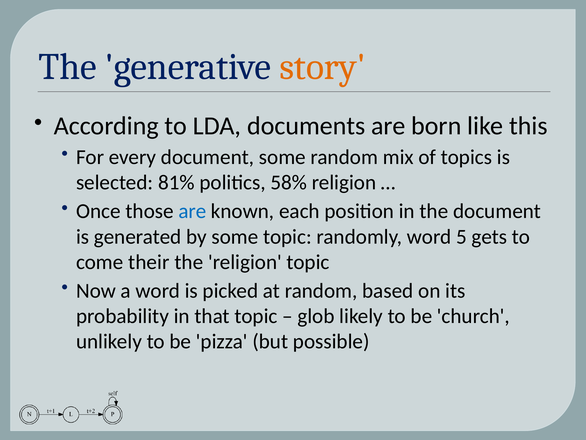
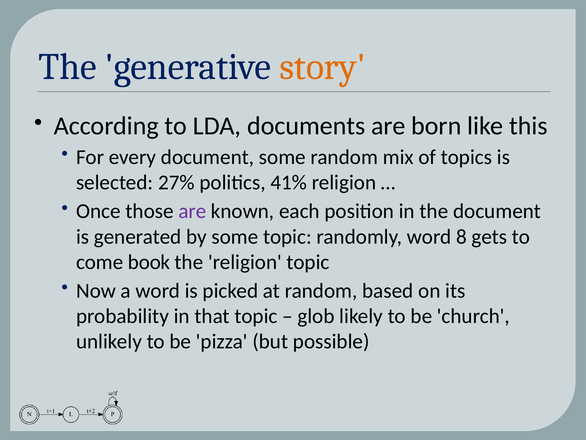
81%: 81% -> 27% (176, 182)
58%: 58% -> 41% (289, 182)
are colour: blue -> purple (192, 211)
5: 5 -> 8 (461, 236)
their: their -> book (149, 262)
